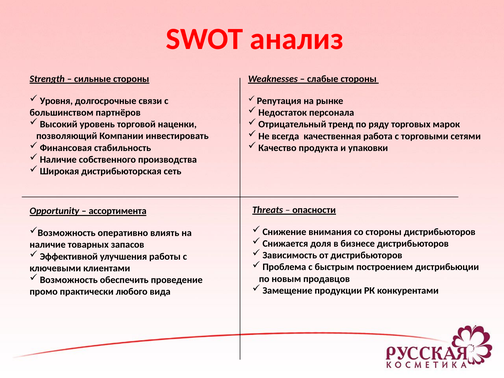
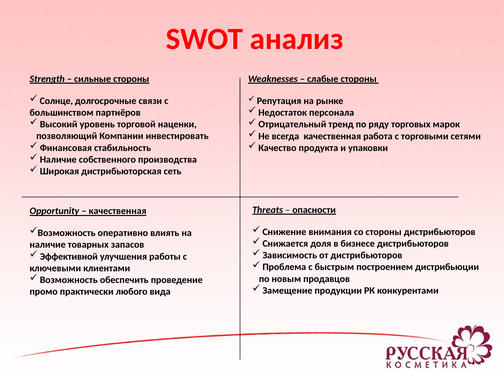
Уровня: Уровня -> Солнце (56, 101)
ассортимента: ассортимента -> качественная (118, 211)
